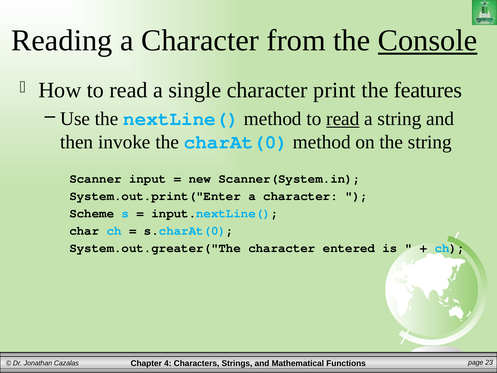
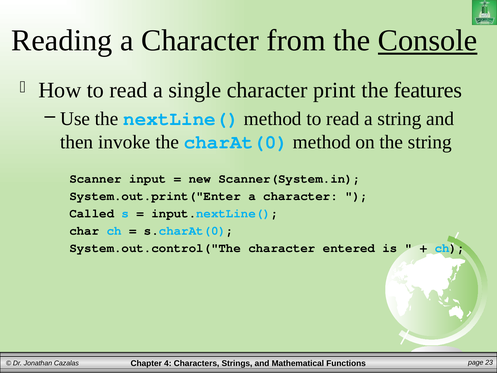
read underline: present -> none (343, 119)
Scheme: Scheme -> Called (92, 213)
System.out.greater("The: System.out.greater("The -> System.out.control("The (155, 248)
